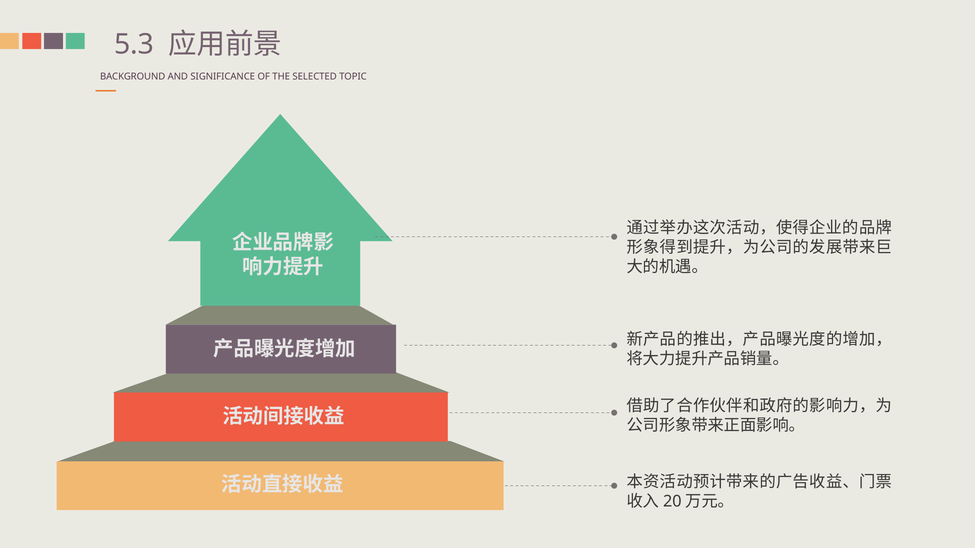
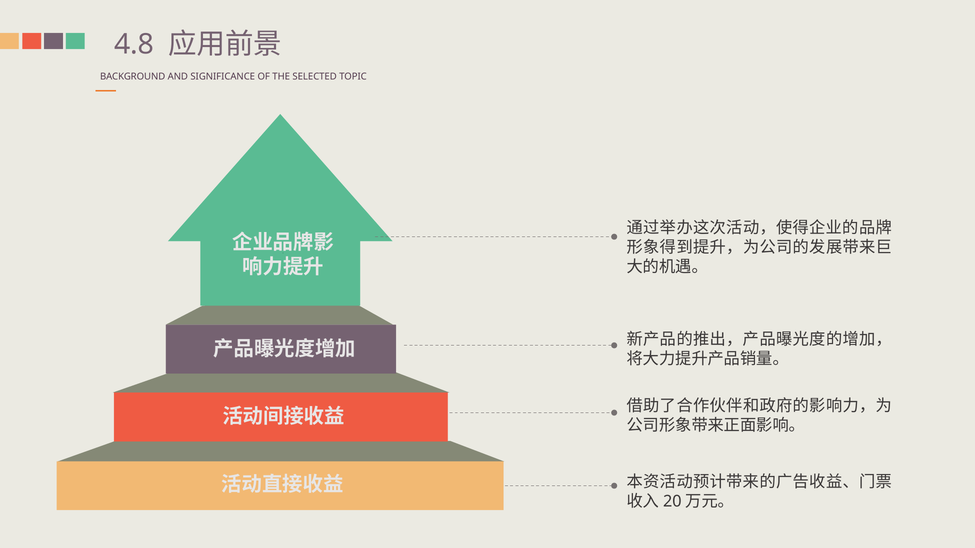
5.3: 5.3 -> 4.8 (134, 44)
